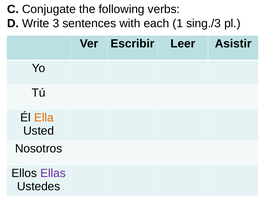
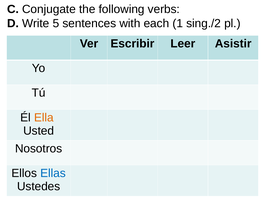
3: 3 -> 5 (56, 23)
sing./3: sing./3 -> sing./2 (204, 23)
Ellas colour: purple -> blue (53, 173)
